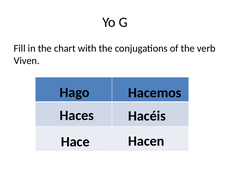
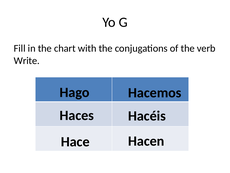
Viven: Viven -> Write (27, 61)
